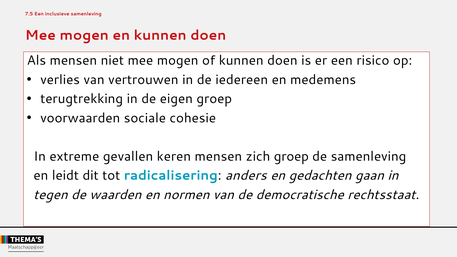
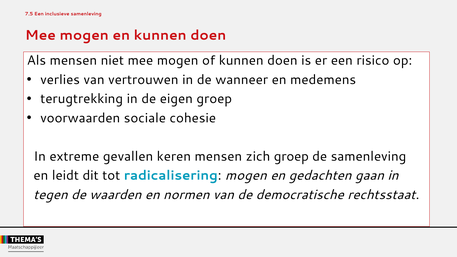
iedereen: iedereen -> wanneer (242, 80)
radicalisering anders: anders -> mogen (246, 176)
